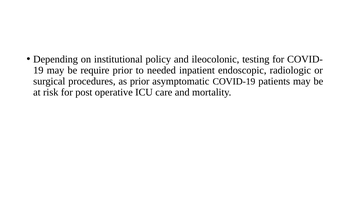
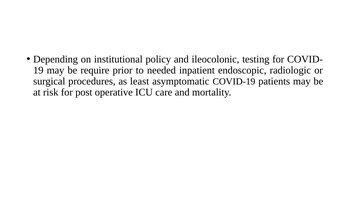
as prior: prior -> least (140, 81)
